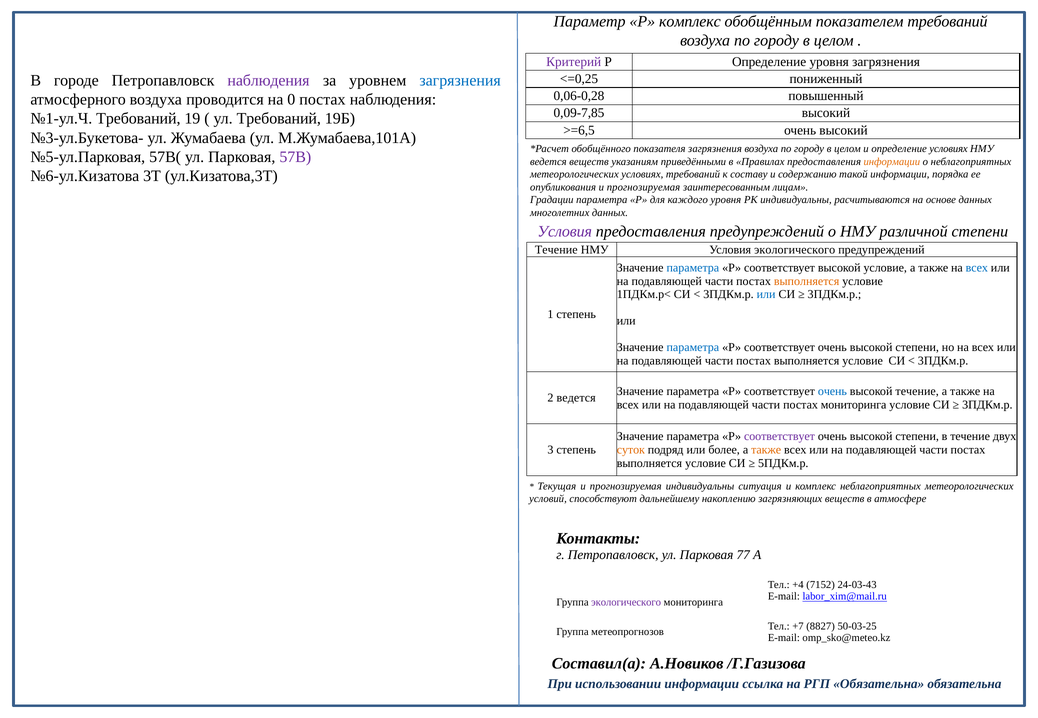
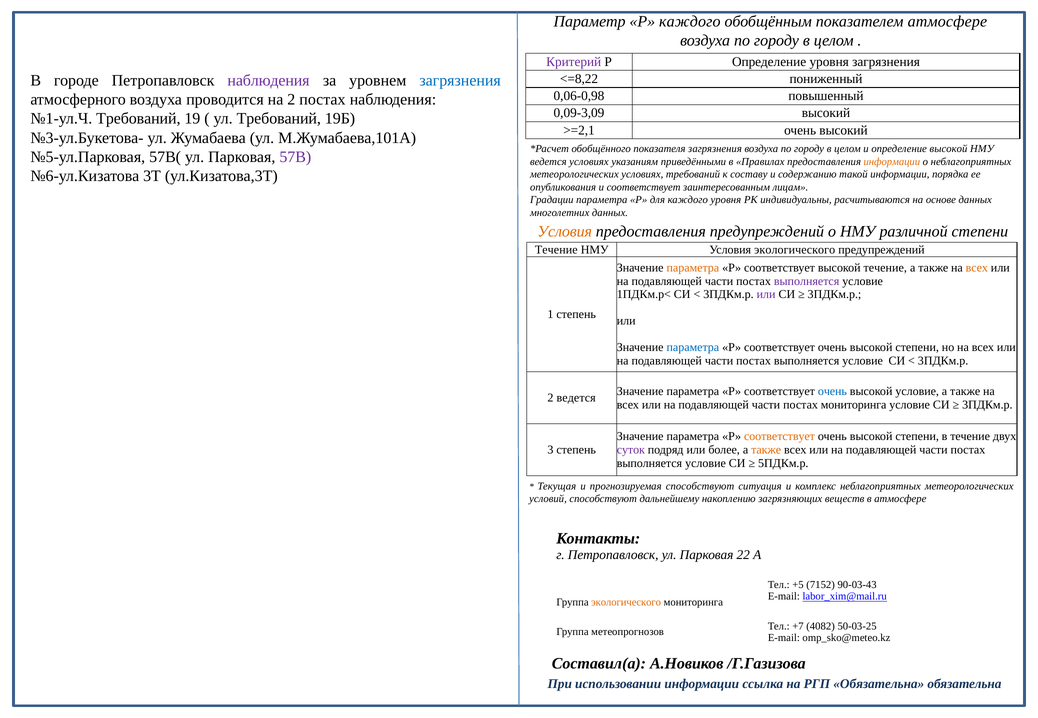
Р комплекс: комплекс -> каждого (690, 21)
показателем требований: требований -> атмосфере (947, 21)
<=0,25: <=0,25 -> <=8,22 (579, 79)
0,06-0,28: 0,06-0,28 -> 0,06-0,98 (579, 96)
на 0: 0 -> 2 (291, 100)
0,09-7,85: 0,09-7,85 -> 0,09-3,09 (579, 113)
>=6,5: >=6,5 -> >=2,1 (579, 130)
определение условиях: условиях -> высокой (948, 149)
ведется веществ: веществ -> условиях (589, 162)
опубликования и прогнозируемая: прогнозируемая -> соответствует (644, 187)
Условия colour: purple -> orange (565, 231)
параметра colour: blue -> orange (693, 268)
высокой условие: условие -> течение (885, 268)
всех colour: blue -> orange (977, 268)
выполняется colour: orange -> purple (807, 281)
или colour: blue -> purple (766, 295)
высокой течение: течение -> условие (917, 392)
соответствует colour: purple -> orange (779, 437)
суток colour: orange -> purple (631, 450)
прогнозируемая индивидуальны: индивидуальны -> способствуют (700, 487)
77: 77 -> 22 (743, 556)
+4: +4 -> +5 (798, 585)
24-03-43: 24-03-43 -> 90-03-43 (857, 585)
экологического colour: purple -> orange (626, 603)
8827: 8827 -> 4082 (821, 627)
